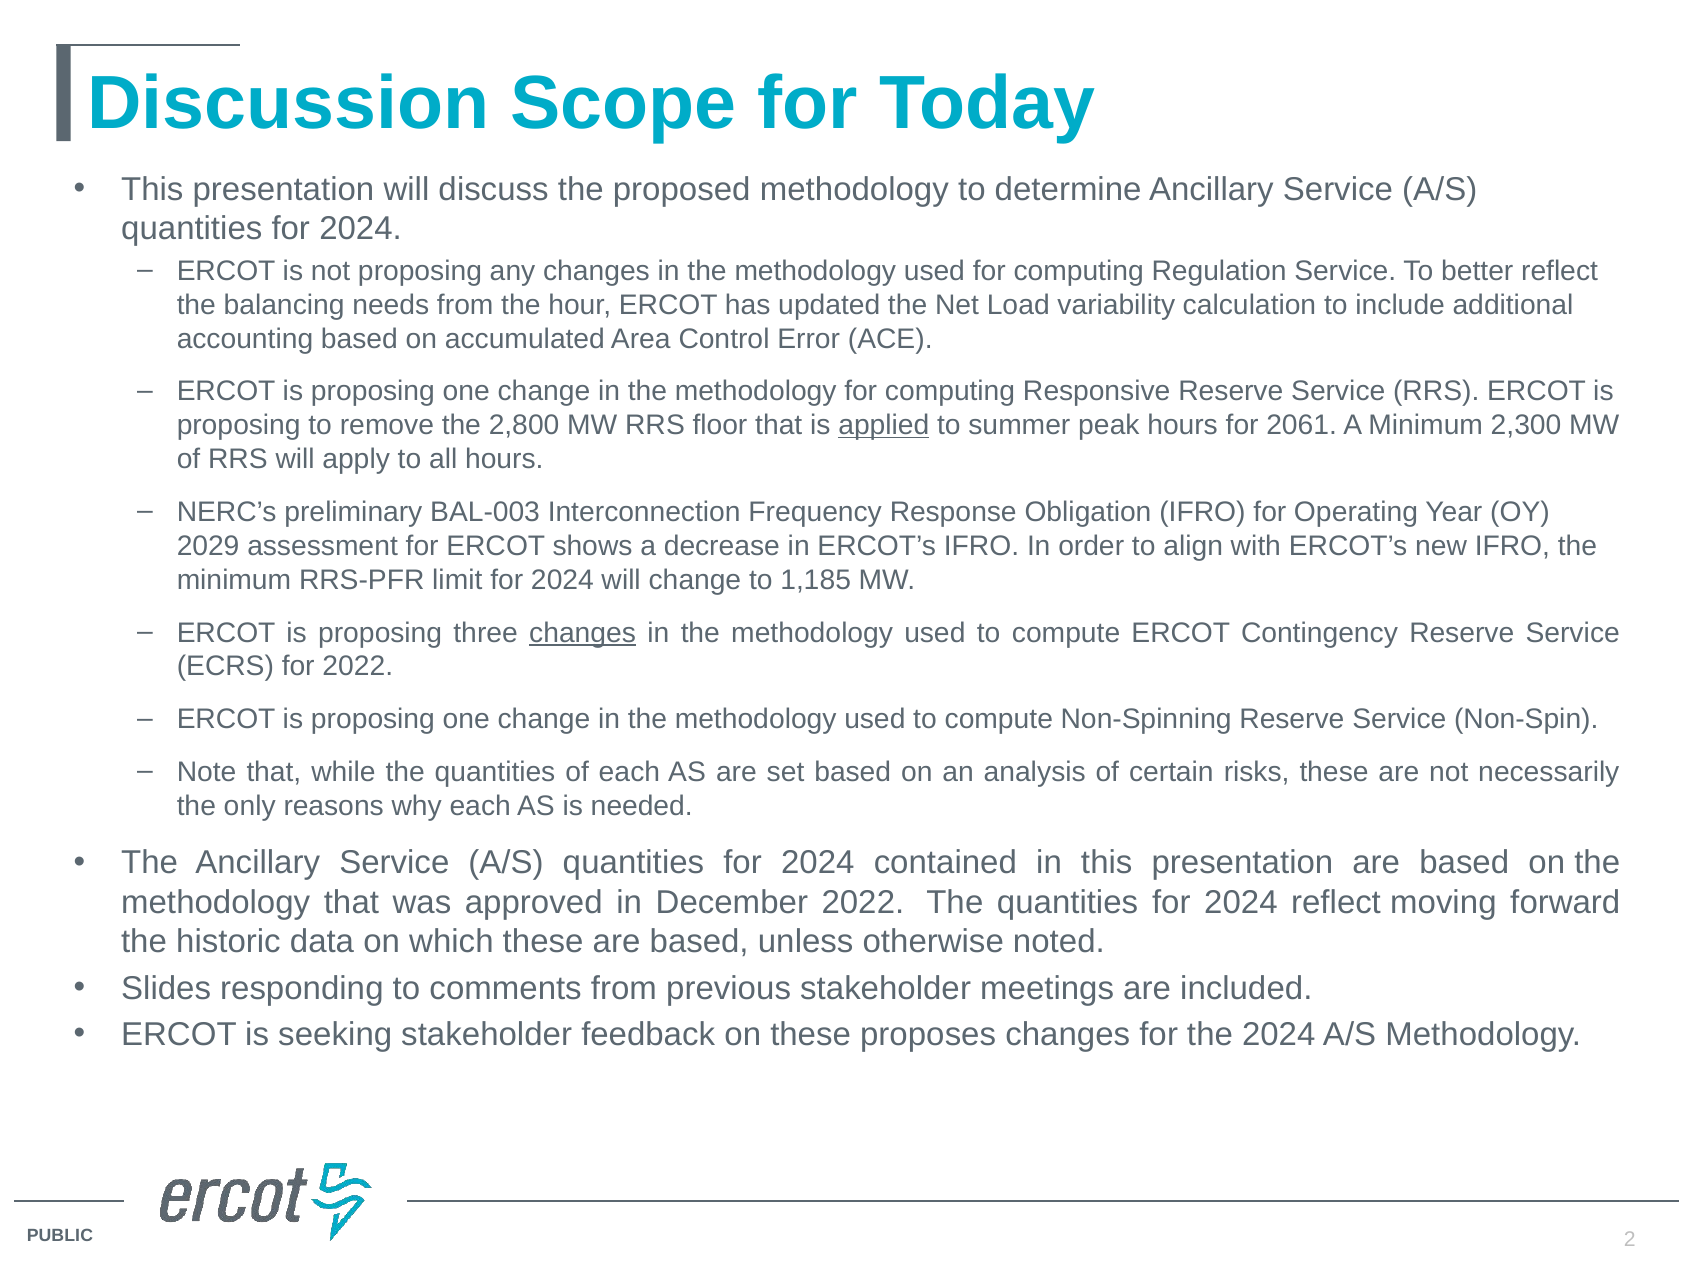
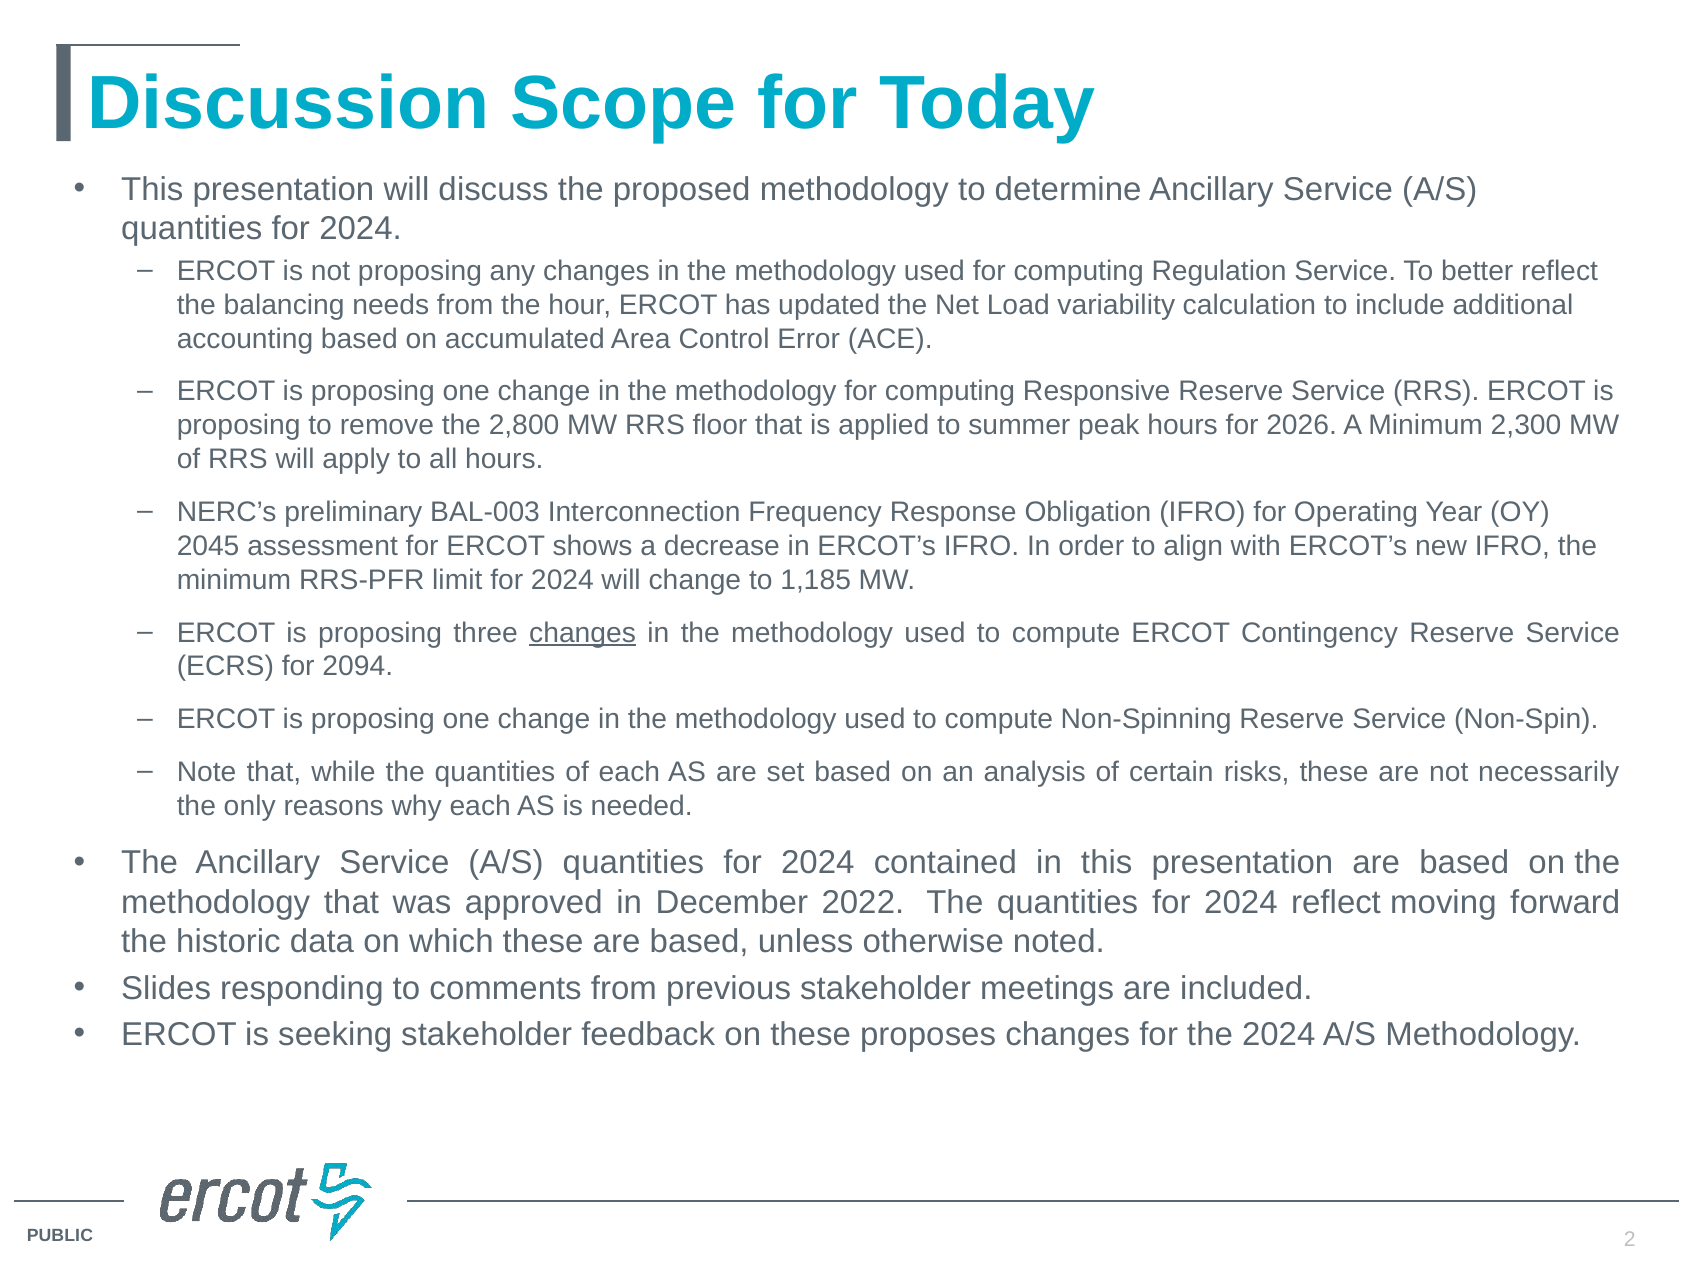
applied underline: present -> none (884, 425)
2061: 2061 -> 2026 (1302, 425)
2029: 2029 -> 2045 (208, 546)
for 2022: 2022 -> 2094 (358, 667)
